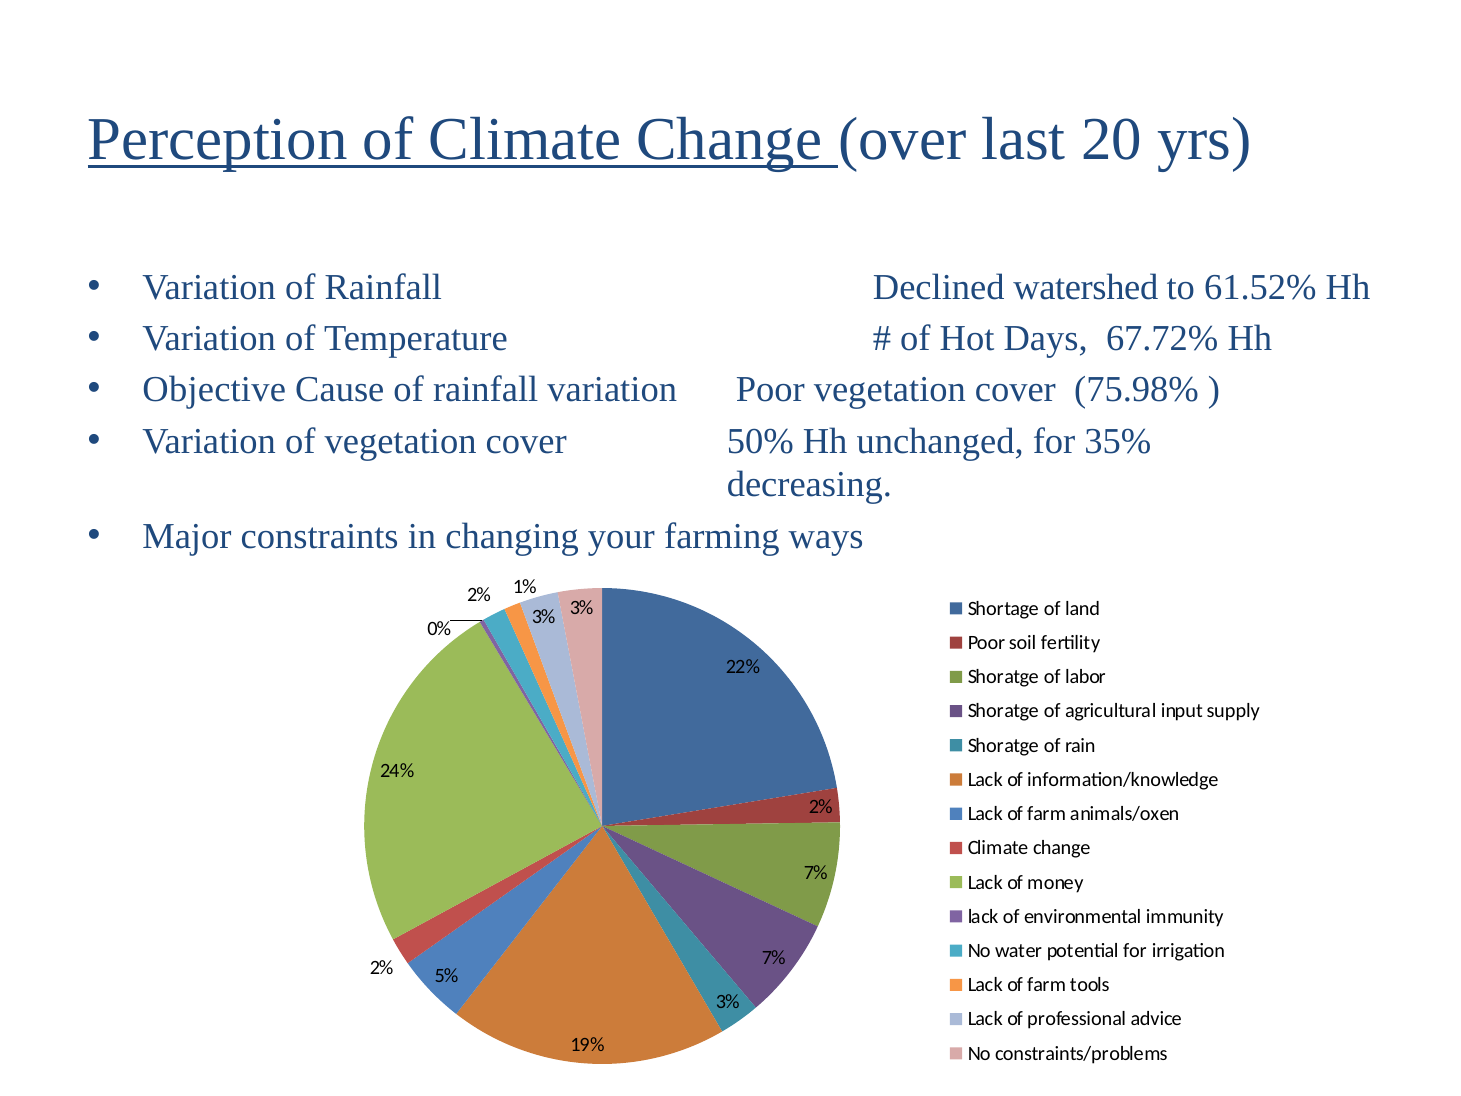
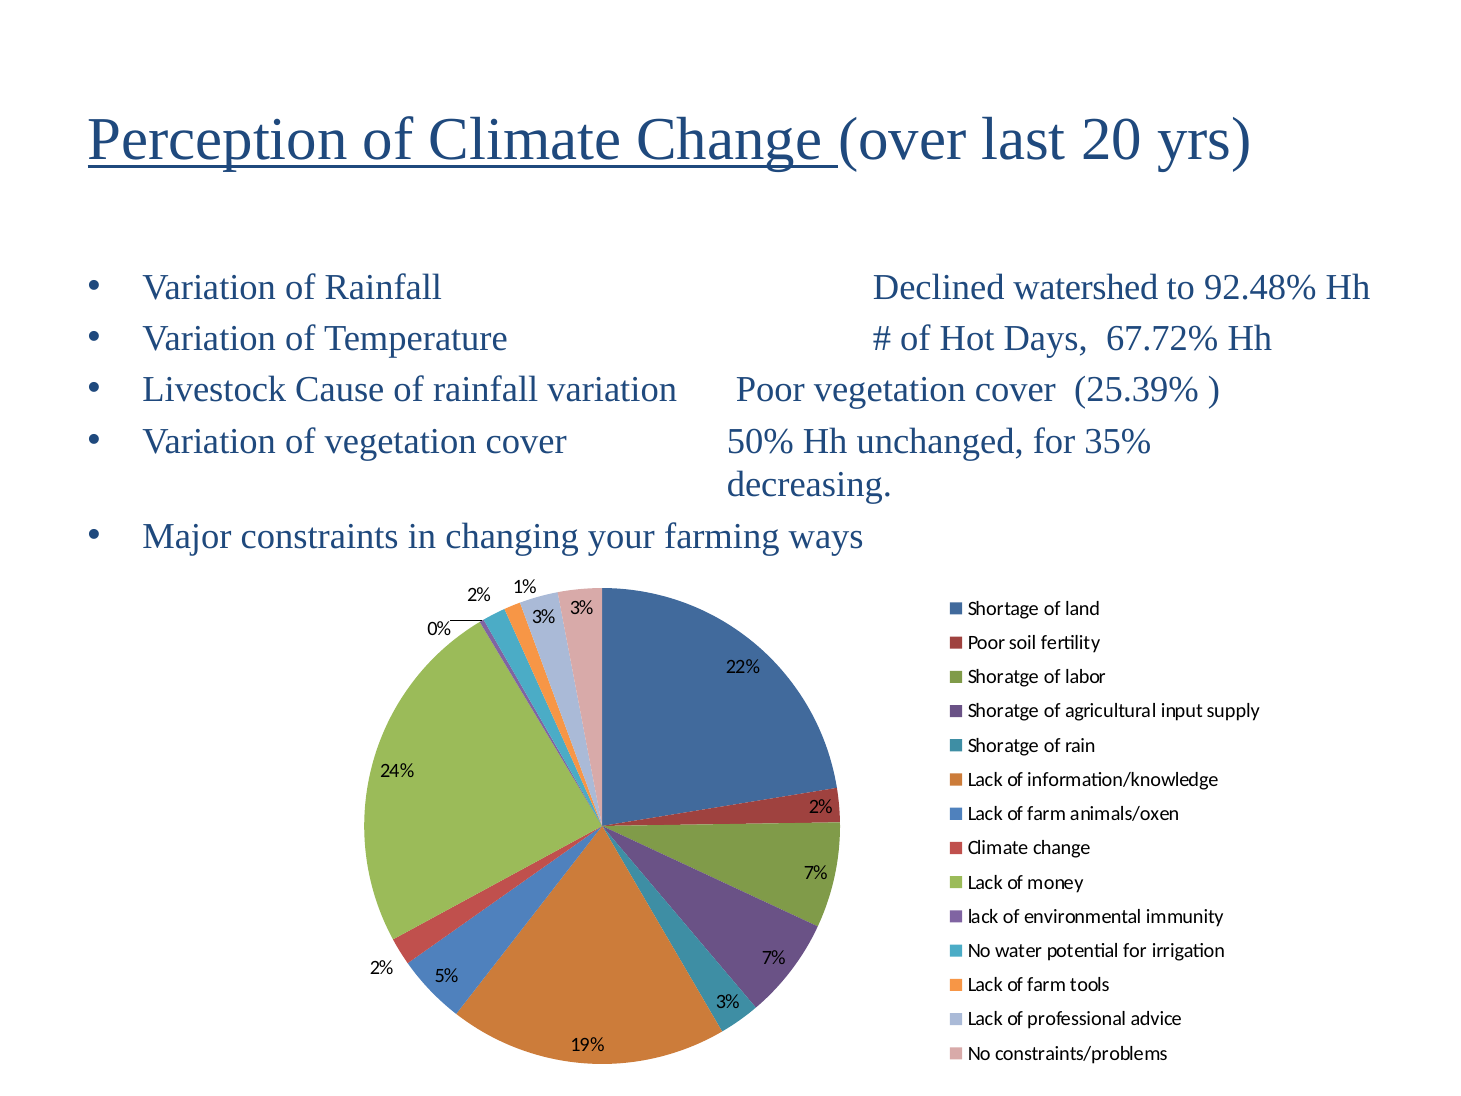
61.52%: 61.52% -> 92.48% (1260, 287)
Objective: Objective -> Livestock (214, 390)
75.98%: 75.98% -> 25.39% (1137, 390)
